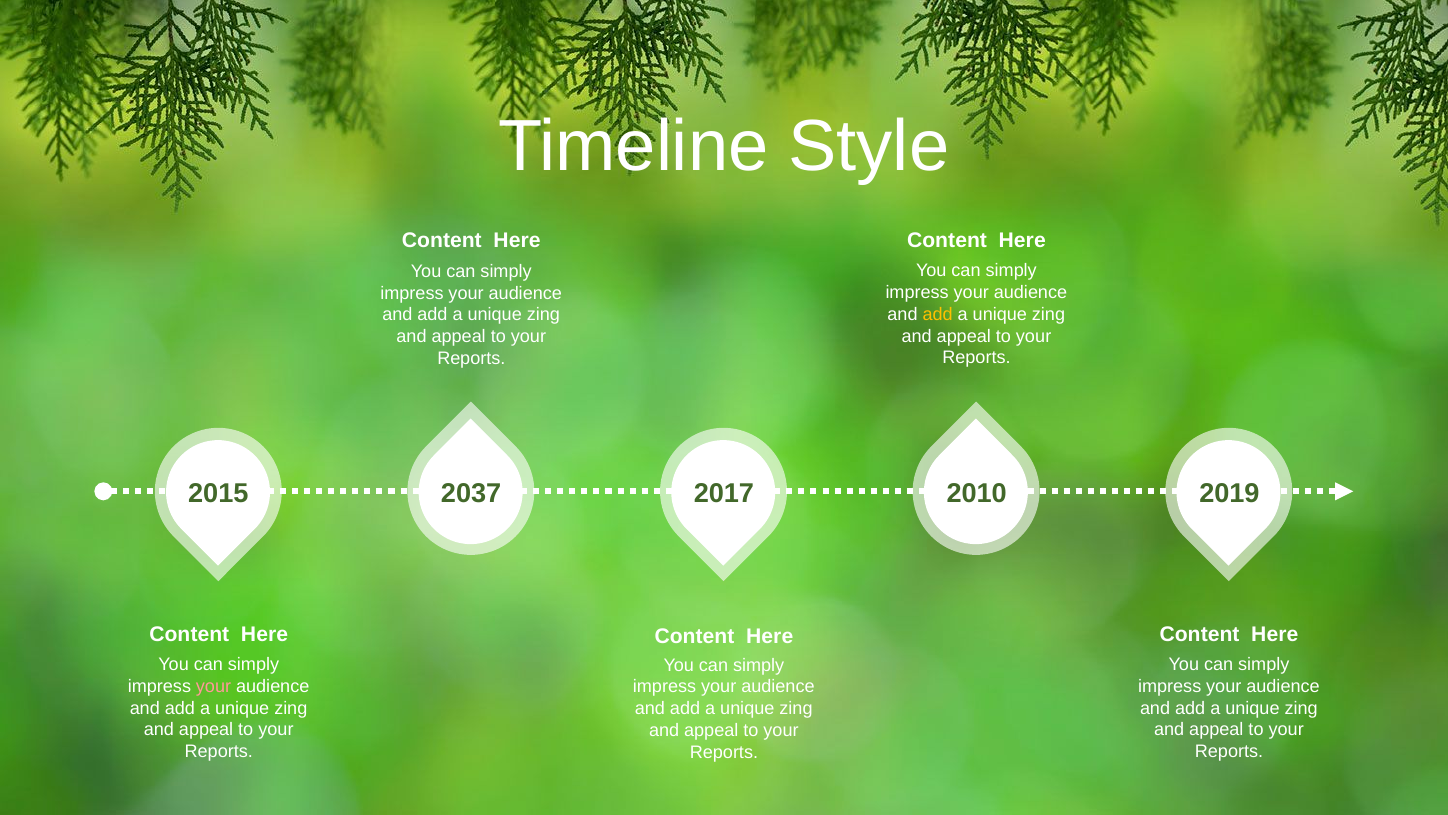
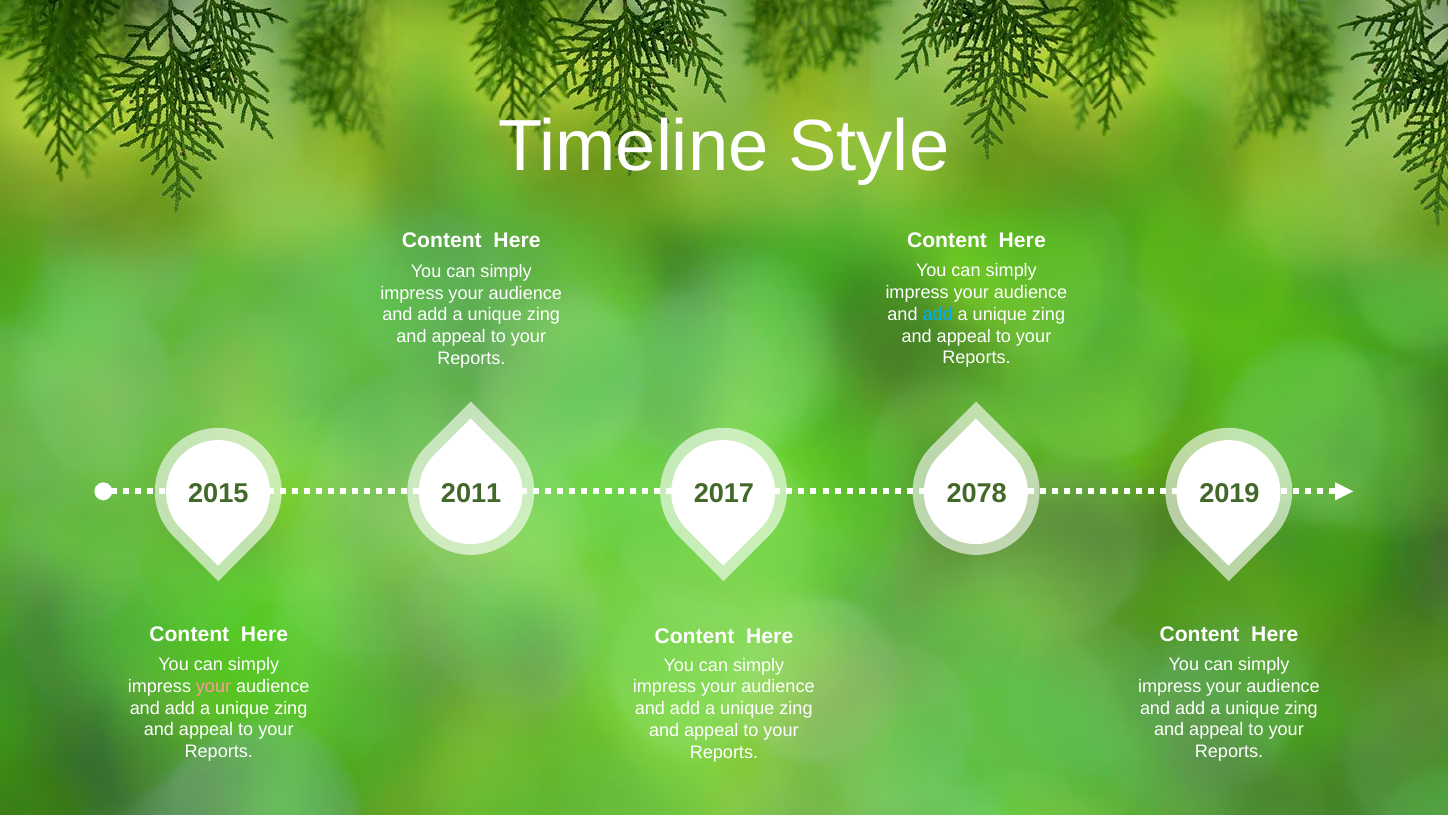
add colour: yellow -> light blue (938, 314)
2037: 2037 -> 2011 (471, 493)
2010: 2010 -> 2078 (977, 493)
